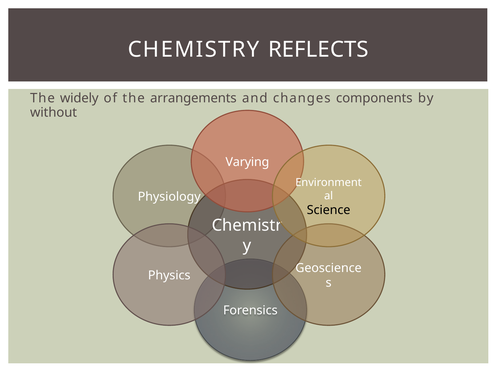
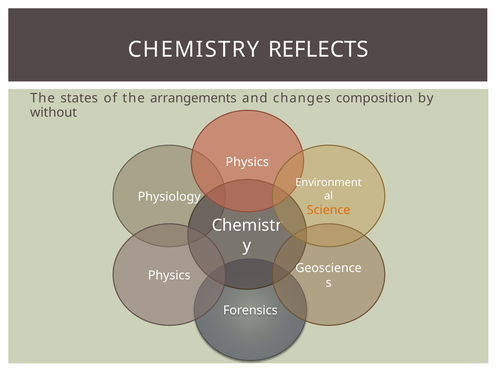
widely: widely -> states (79, 98)
components: components -> composition (374, 98)
Varying: Varying -> Physics (247, 162)
Science colour: black -> orange (329, 210)
